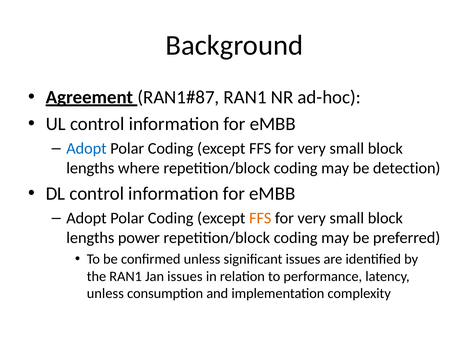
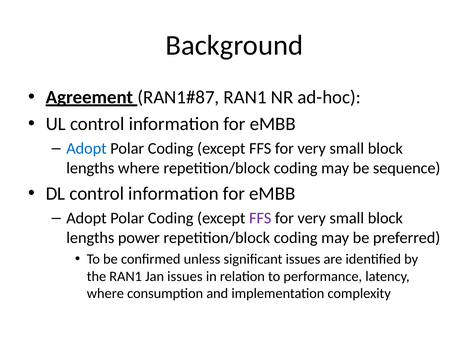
detection: detection -> sequence (407, 168)
FFS colour: orange -> purple (260, 218)
unless: unless -> where (105, 293)
